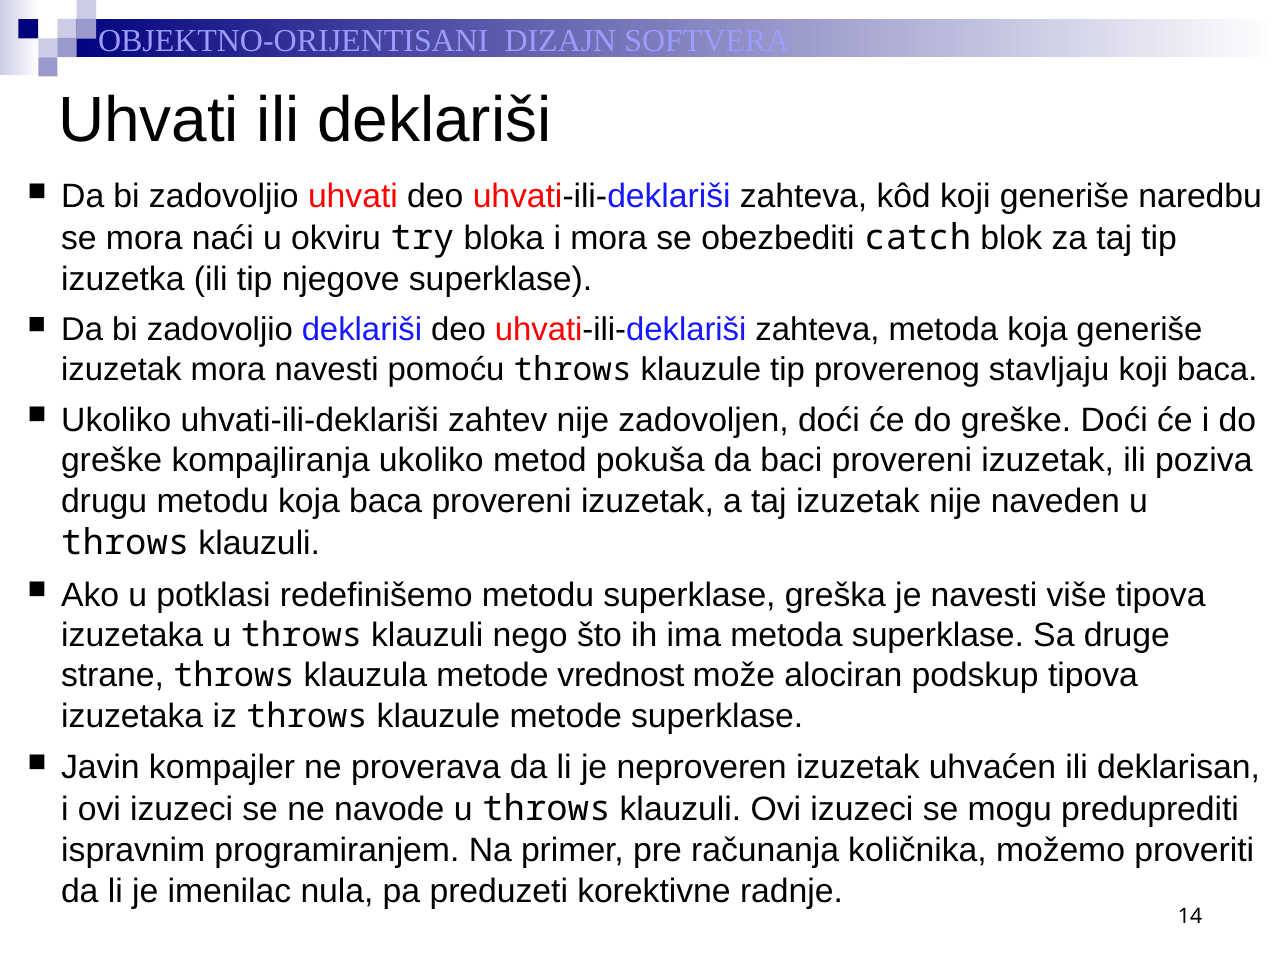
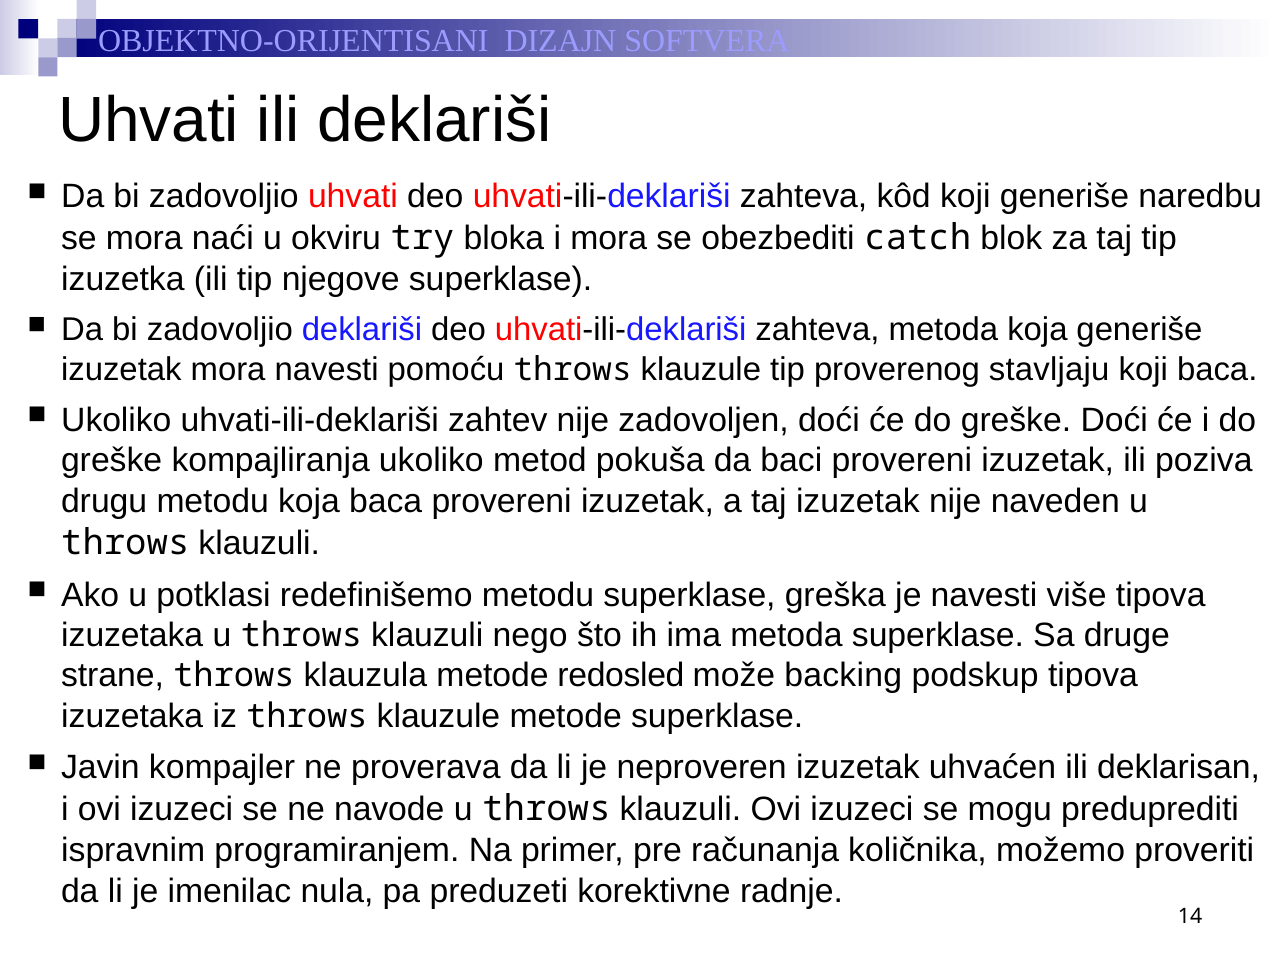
vrednost: vrednost -> redosled (621, 676)
alociran: alociran -> backing (843, 676)
